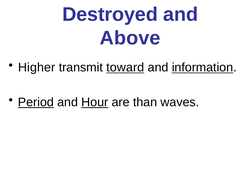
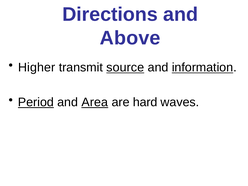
Destroyed: Destroyed -> Directions (110, 14)
toward: toward -> source (125, 67)
Hour: Hour -> Area (95, 102)
than: than -> hard (145, 102)
